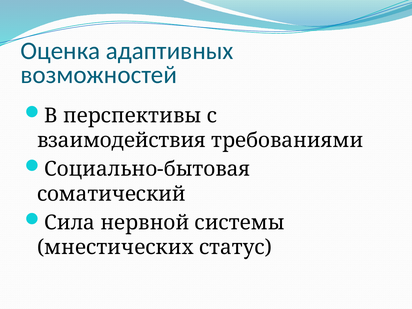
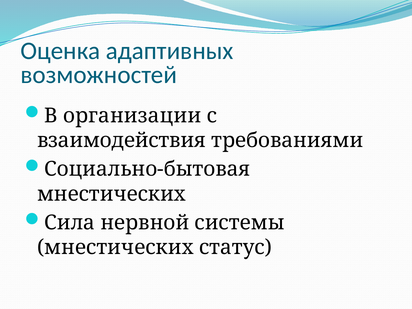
перспективы: перспективы -> организации (132, 116)
соматический: соматический -> мнестических (111, 194)
